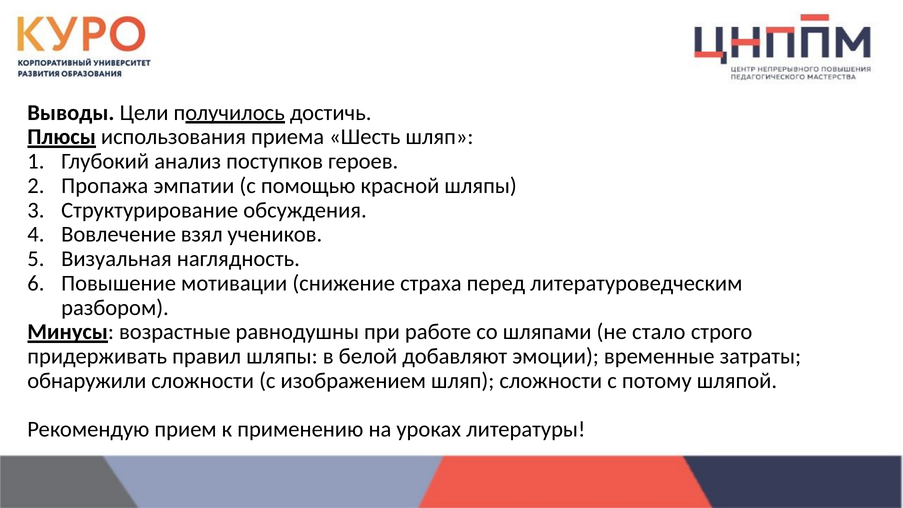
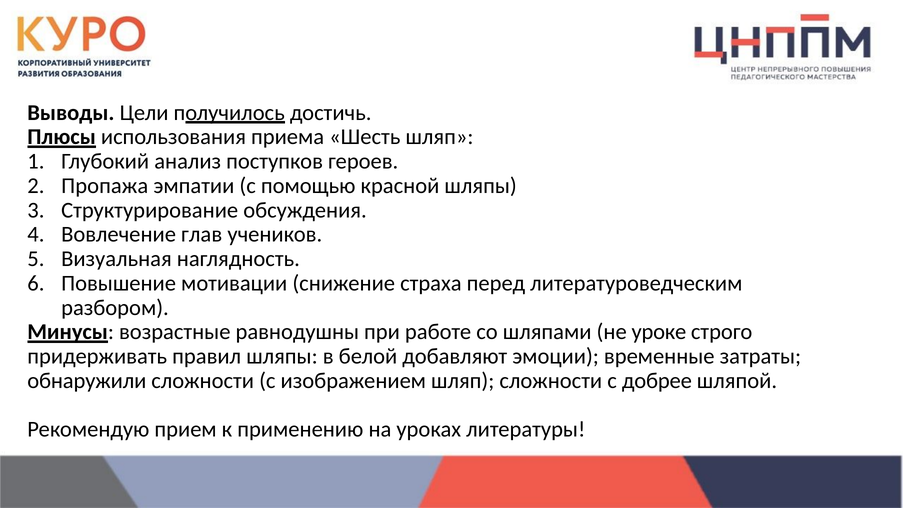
взял: взял -> глав (202, 234)
стало: стало -> уроке (659, 332)
потому: потому -> добрее (657, 381)
